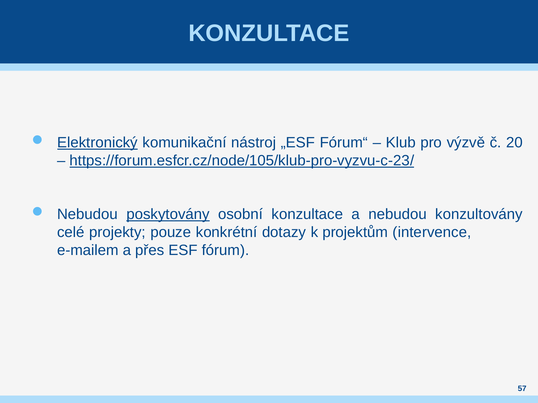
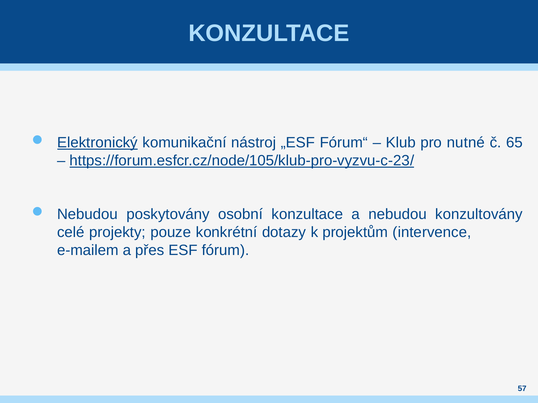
výzvě: výzvě -> nutné (466, 143)
20: 20 -> 65 (514, 143)
poskytovány underline: present -> none (168, 215)
